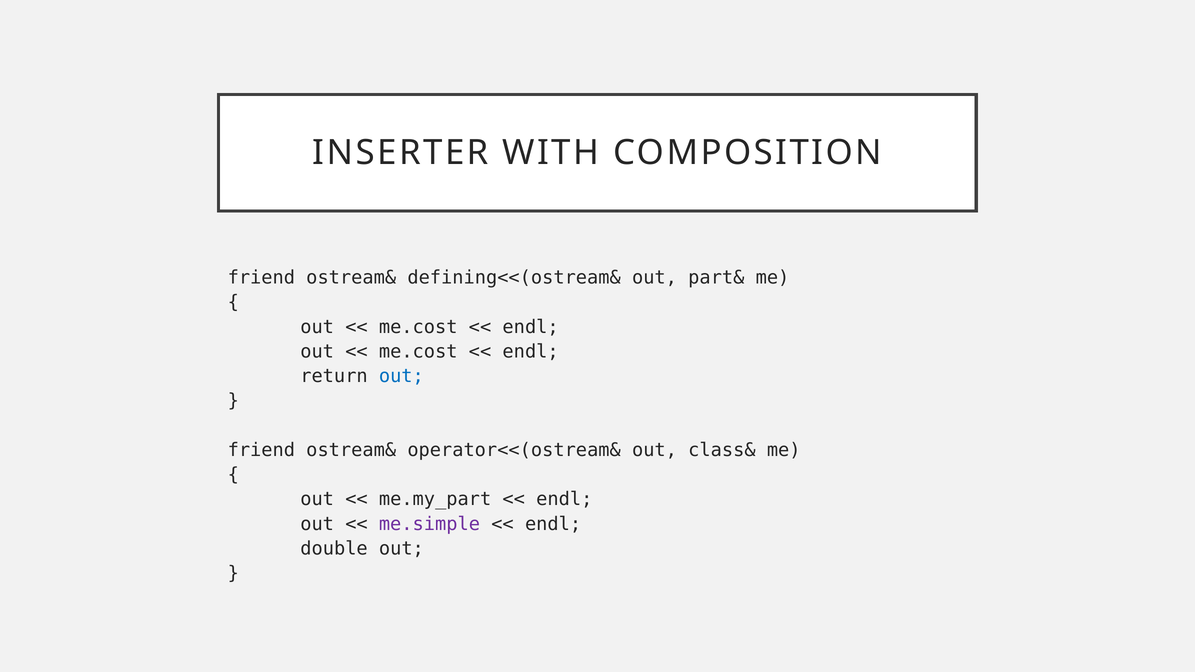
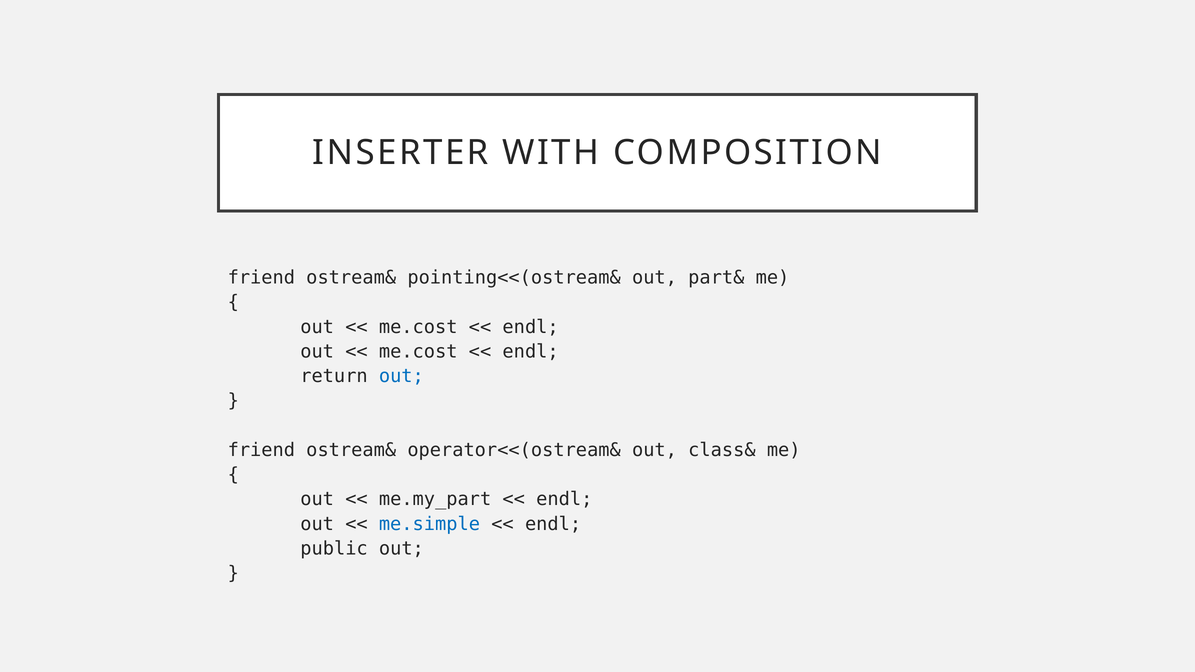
defining<<(ostream&: defining<<(ostream& -> pointing<<(ostream& (514, 278)
me.simple colour: purple -> blue (429, 524)
double: double -> public (334, 549)
